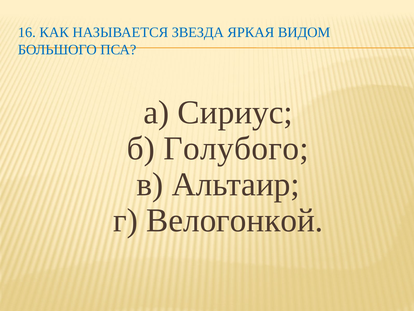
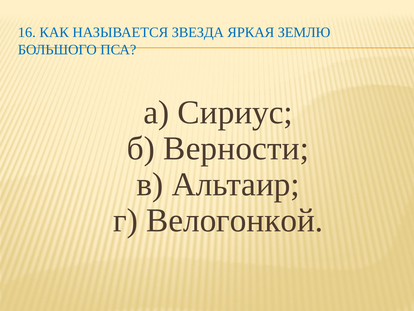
ВИДОМ: ВИДОМ -> ЗЕМЛЮ (304, 32)
Голубого: Голубого -> Верности (236, 148)
